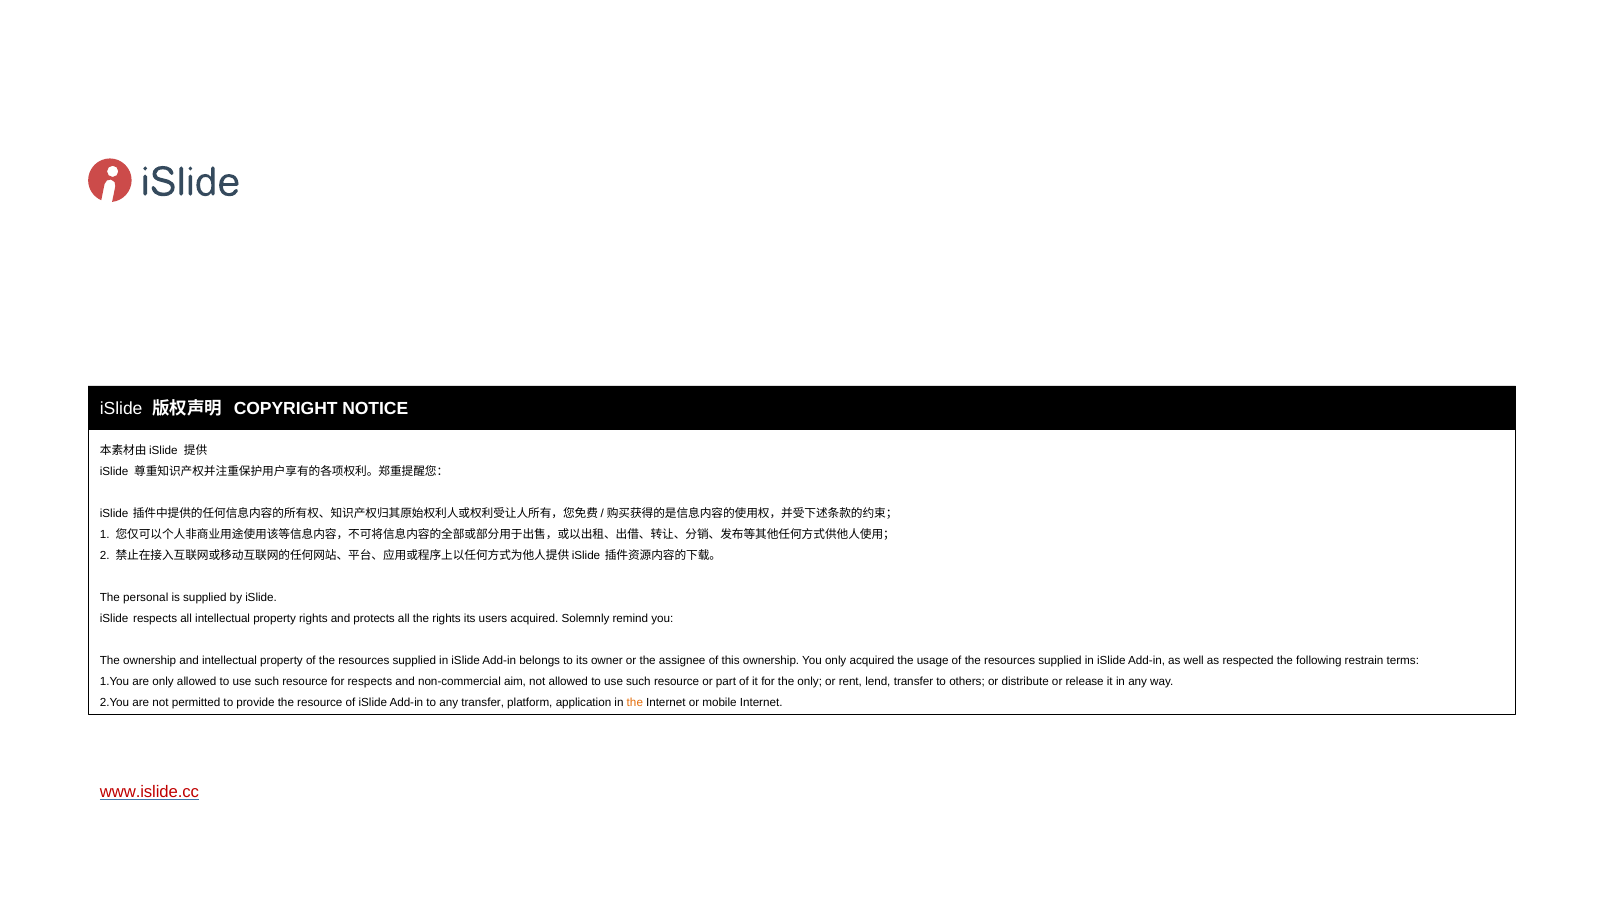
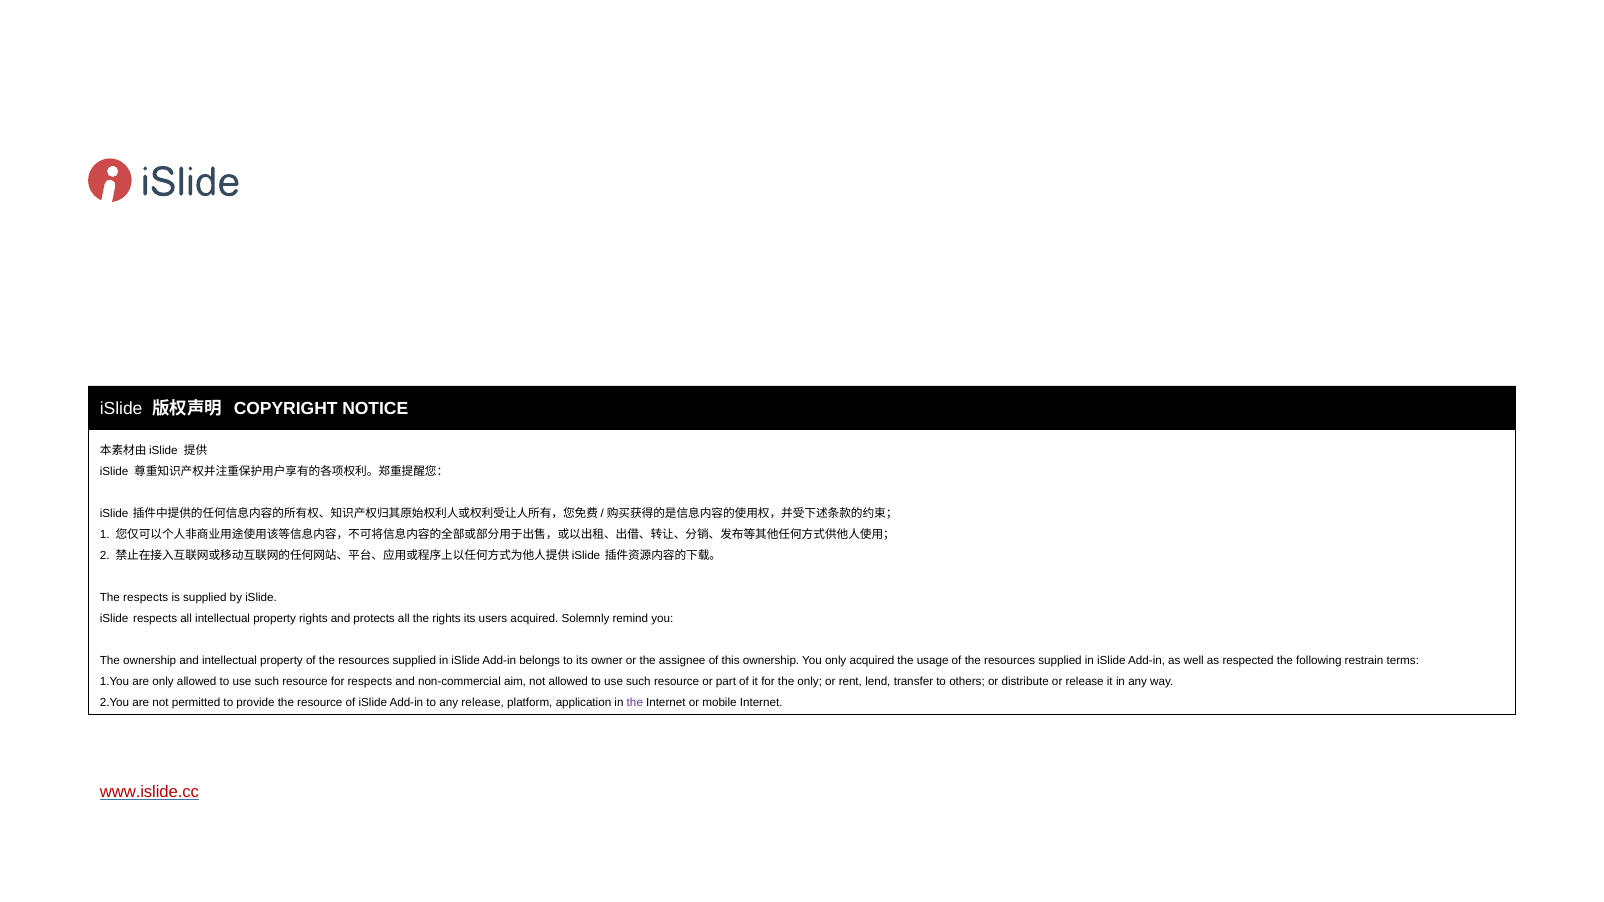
The personal: personal -> respects (146, 598)
any transfer: transfer -> release (483, 703)
the colour: orange -> purple (635, 703)
